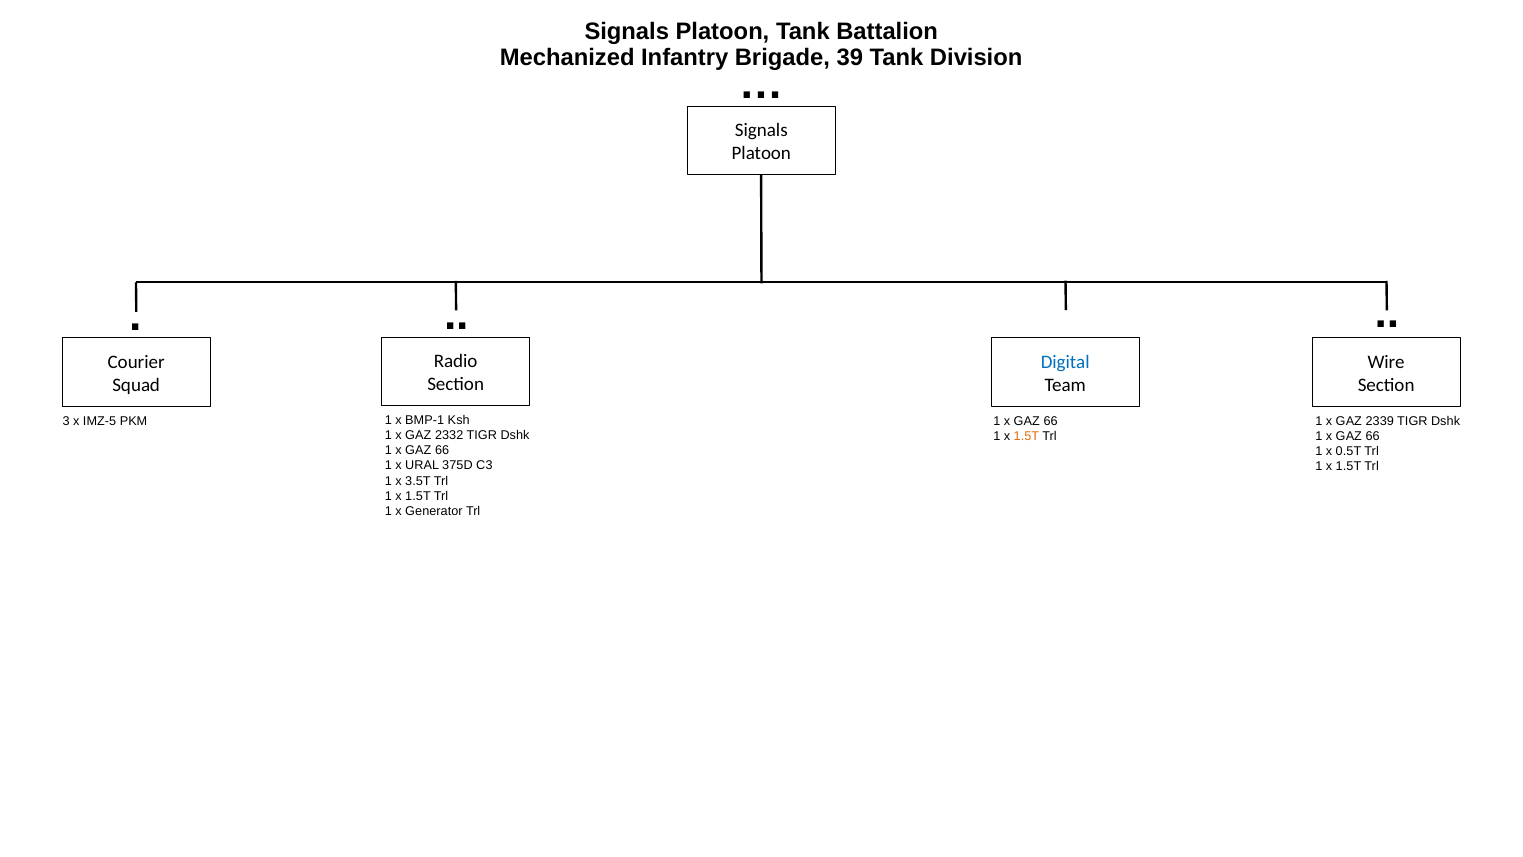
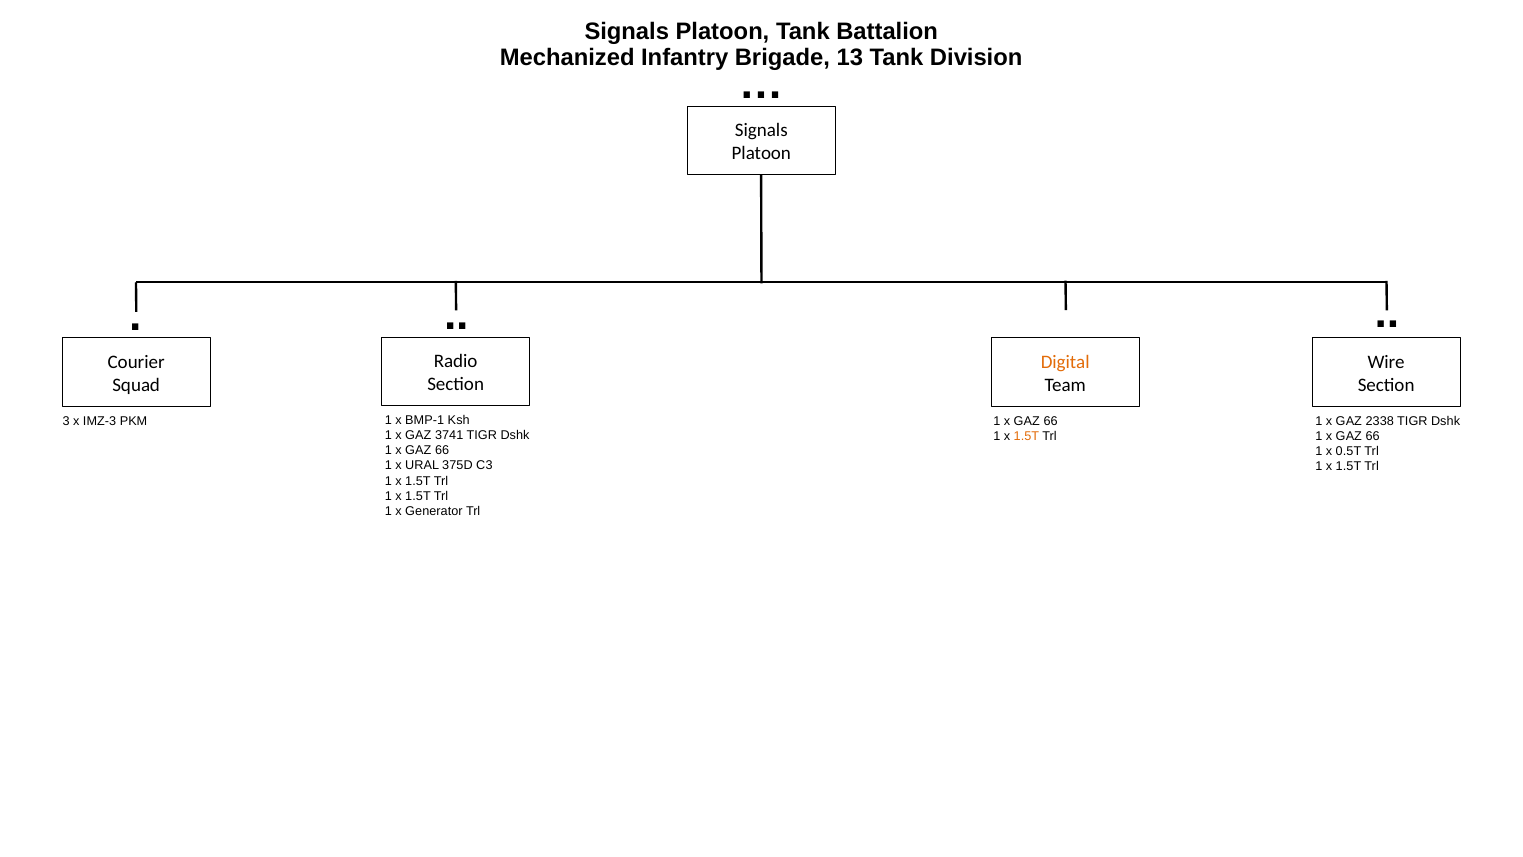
39: 39 -> 13 (850, 58)
Digital colour: blue -> orange (1065, 362)
IMZ-5: IMZ-5 -> IMZ-3 (100, 421)
2339: 2339 -> 2338 (1380, 421)
2332: 2332 -> 3741 (449, 435)
3.5T: 3.5T -> 1.5T (418, 481)
